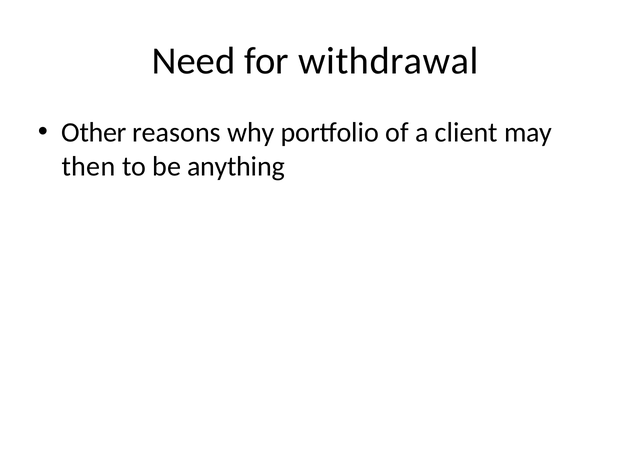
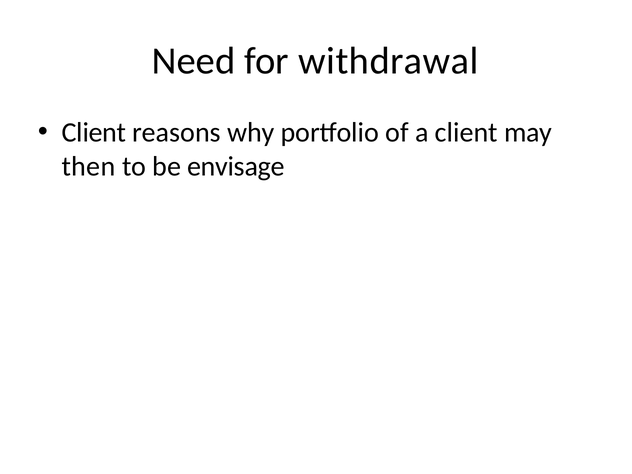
Other: Other -> Client (94, 133)
anything: anything -> envisage (236, 166)
